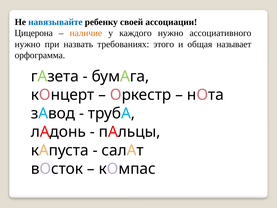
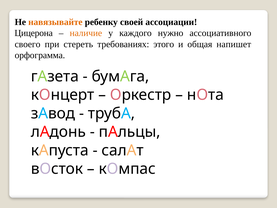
навязывайте colour: blue -> orange (55, 22)
нужно: нужно -> своего (28, 44)
назвать: назвать -> стереть (78, 44)
называет: называет -> напишет (234, 44)
